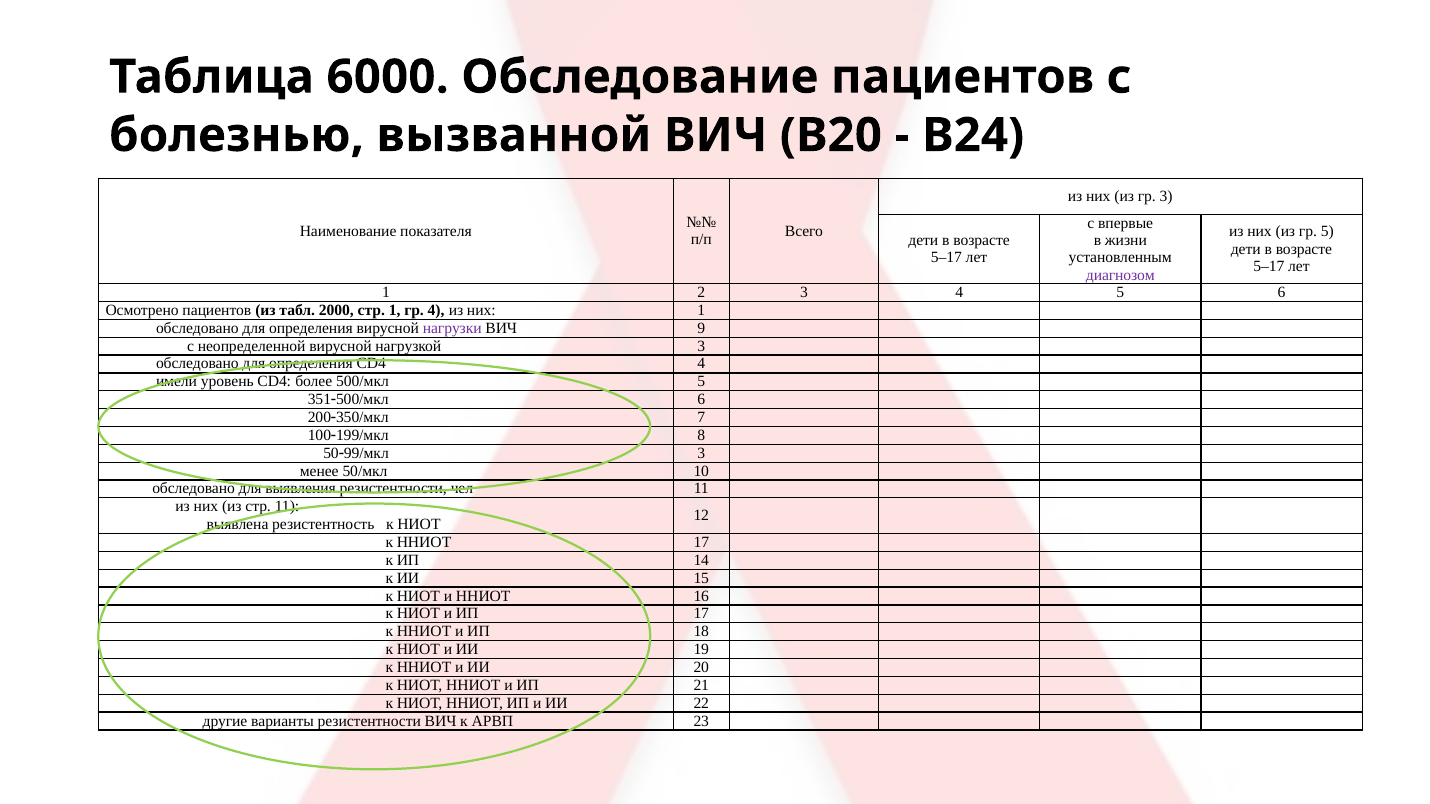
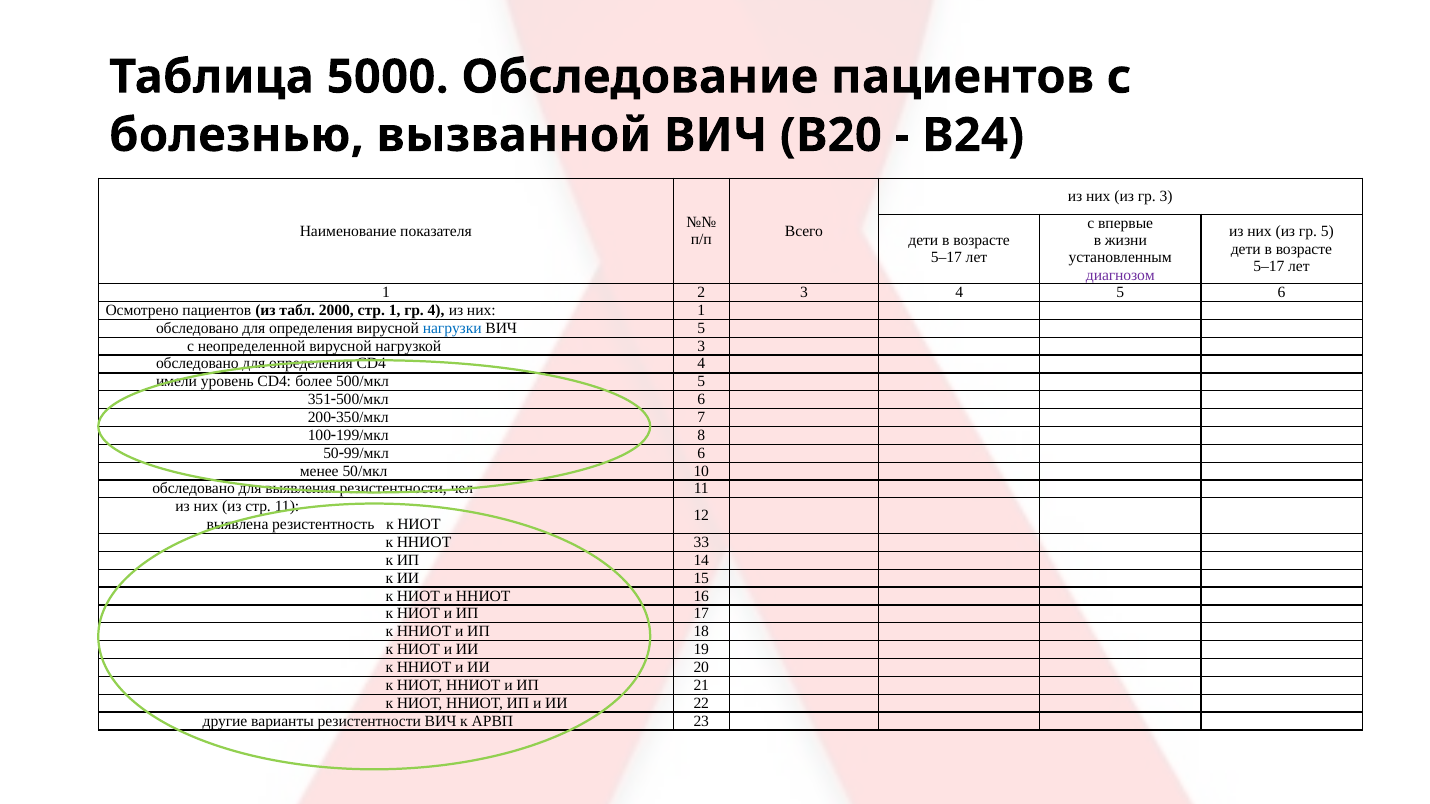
6000: 6000 -> 5000 (388, 77)
нагрузки colour: purple -> blue (452, 328)
ВИЧ 9: 9 -> 5 (701, 328)
5099/мкл 3: 3 -> 6 (701, 453)
ННИОТ 17: 17 -> 33 (701, 543)
